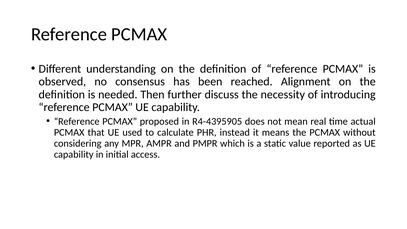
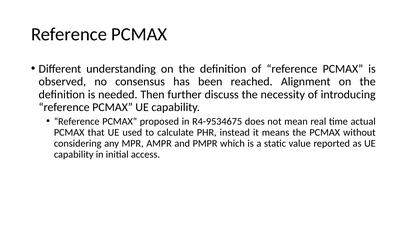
R4-4395905: R4-4395905 -> R4-9534675 (217, 121)
